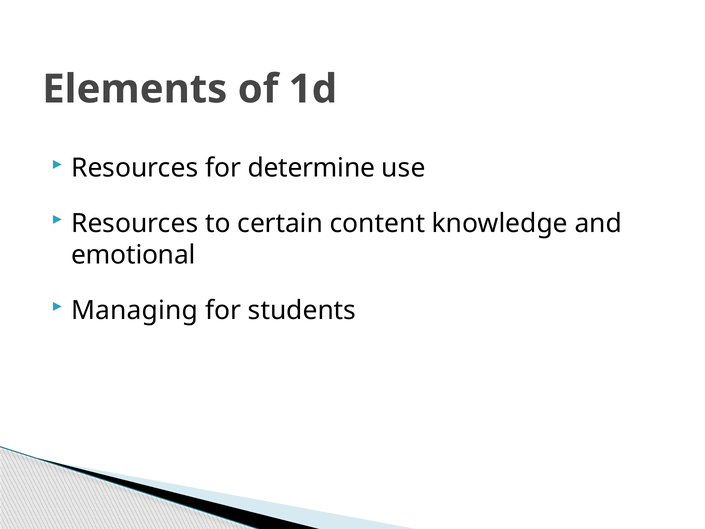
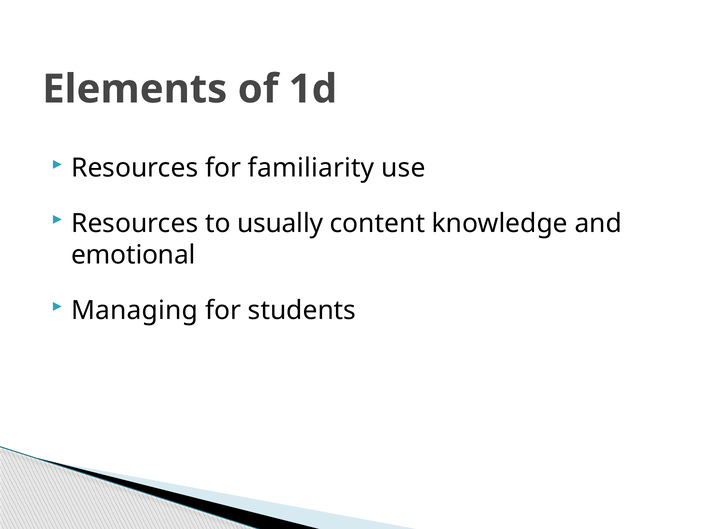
determine: determine -> familiarity (311, 168)
certain: certain -> usually (280, 223)
